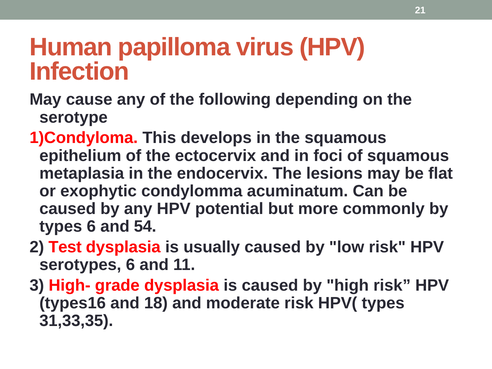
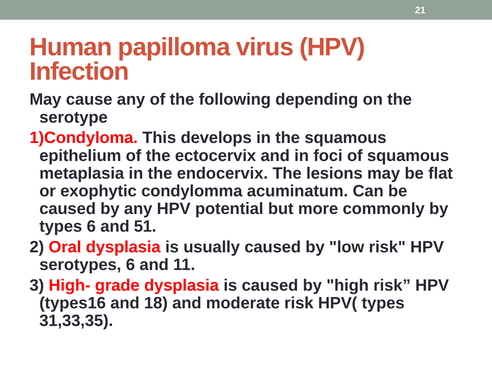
54: 54 -> 51 (145, 226)
Test: Test -> Oral (65, 247)
